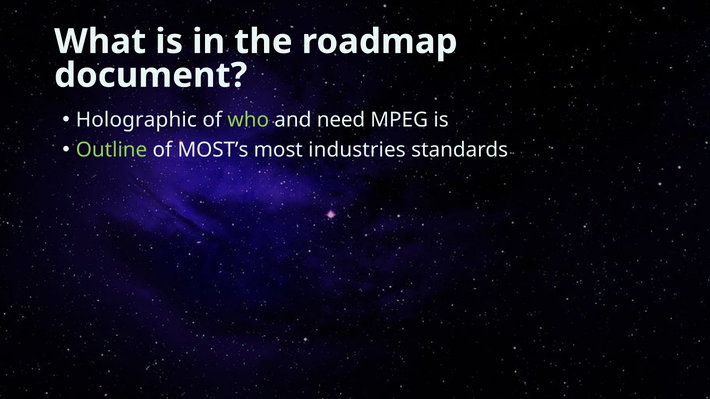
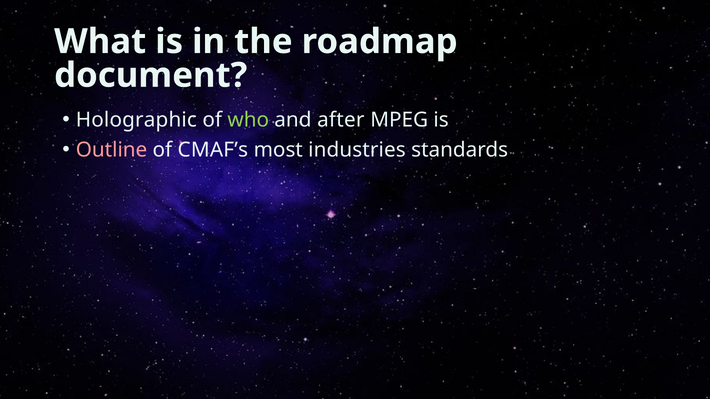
need: need -> after (341, 120)
Outline colour: light green -> pink (112, 150)
MOST’s: MOST’s -> CMAF’s (213, 150)
